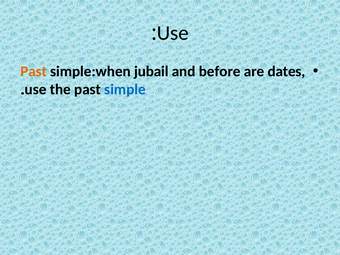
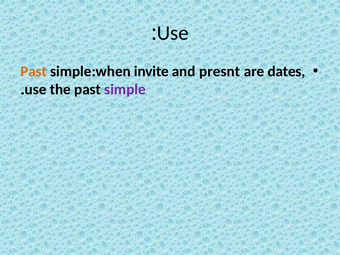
jubail: jubail -> invite (151, 71)
before: before -> presnt (220, 71)
simple colour: blue -> purple (125, 89)
